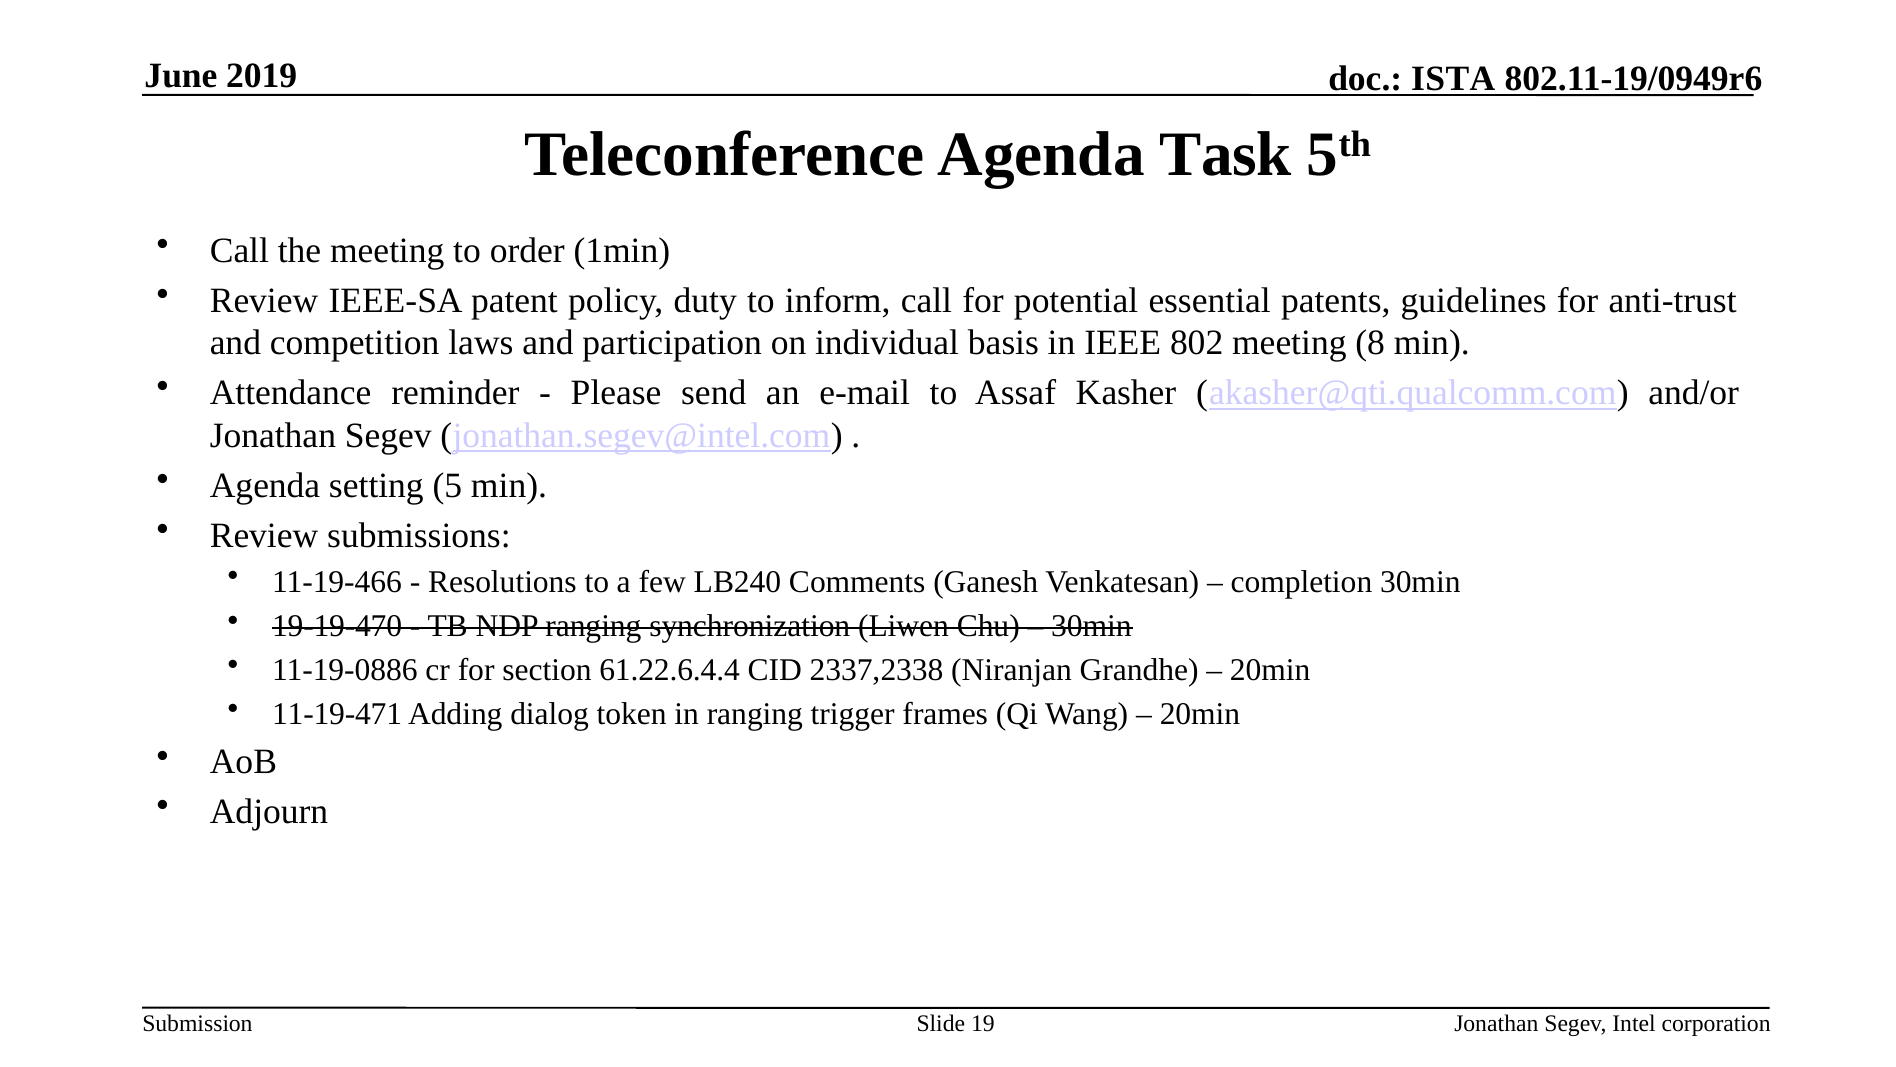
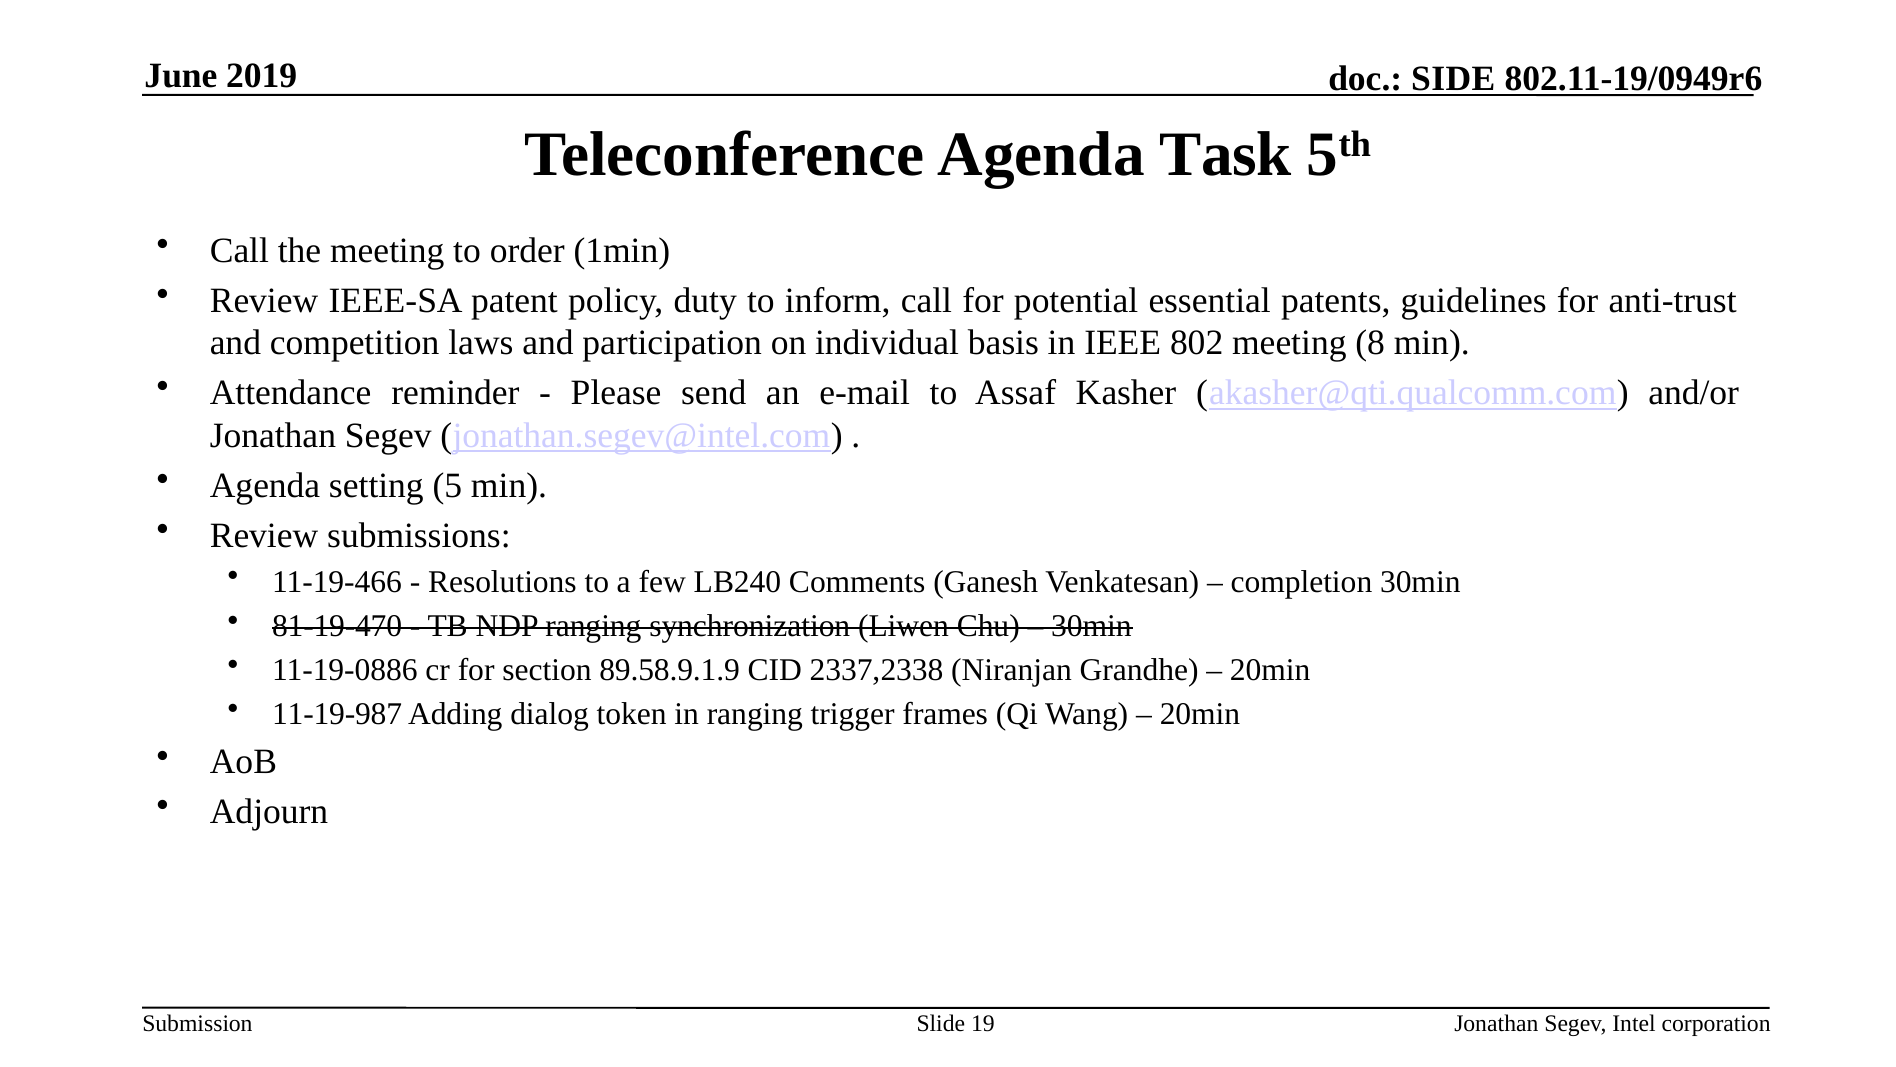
ISTA: ISTA -> SIDE (1453, 79)
19-19-470: 19-19-470 -> 81-19-470 (337, 626)
61.22.6.4.4: 61.22.6.4.4 -> 89.58.9.1.9 (670, 670)
11-19-471: 11-19-471 -> 11-19-987 (337, 714)
